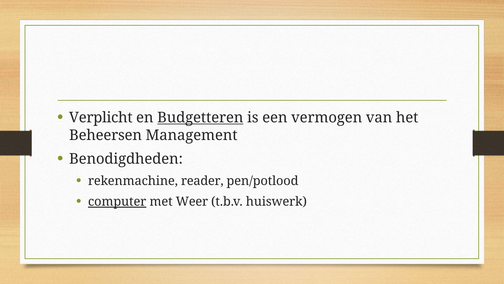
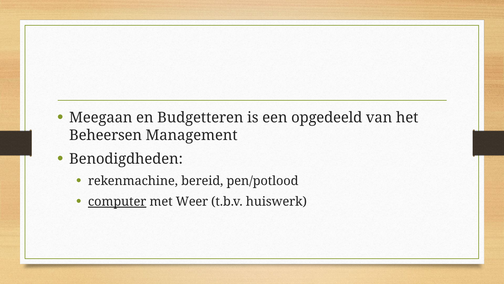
Verplicht: Verplicht -> Meegaan (101, 117)
Budgetteren underline: present -> none (200, 117)
vermogen: vermogen -> opgedeeld (327, 117)
reader: reader -> bereid (202, 181)
